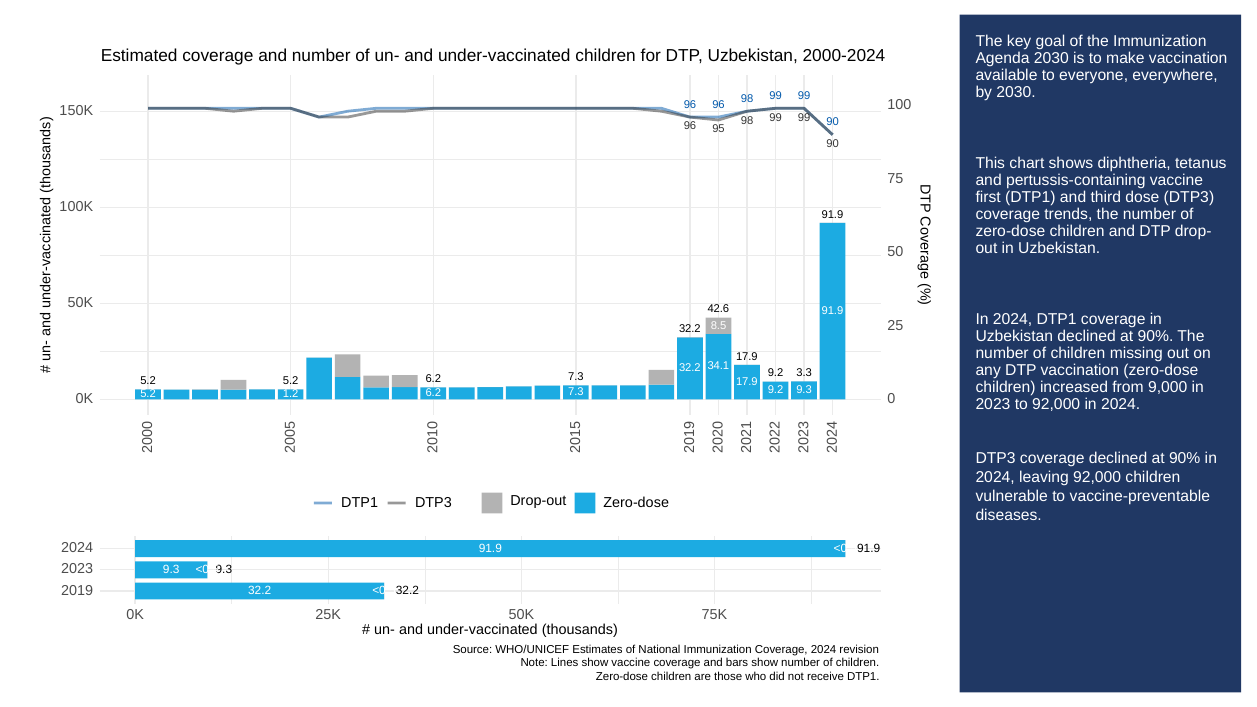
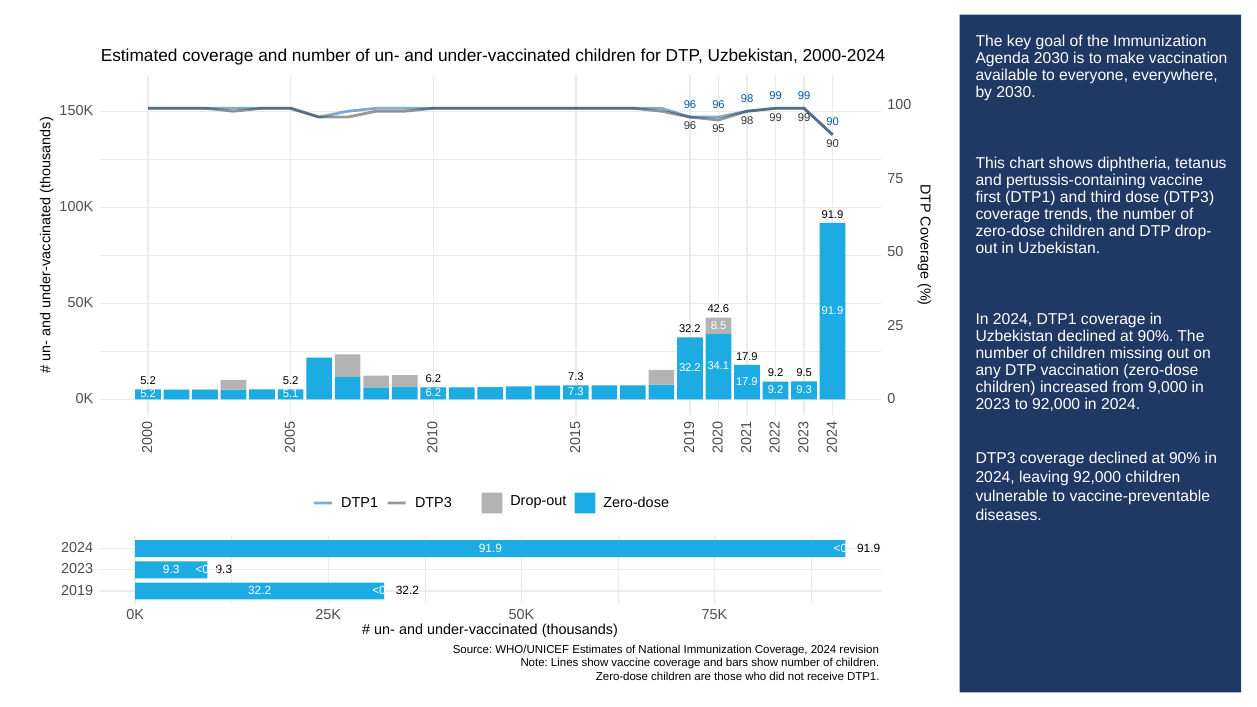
3.3: 3.3 -> 9.5 (804, 373)
1.2: 1.2 -> 5.1 (291, 394)
